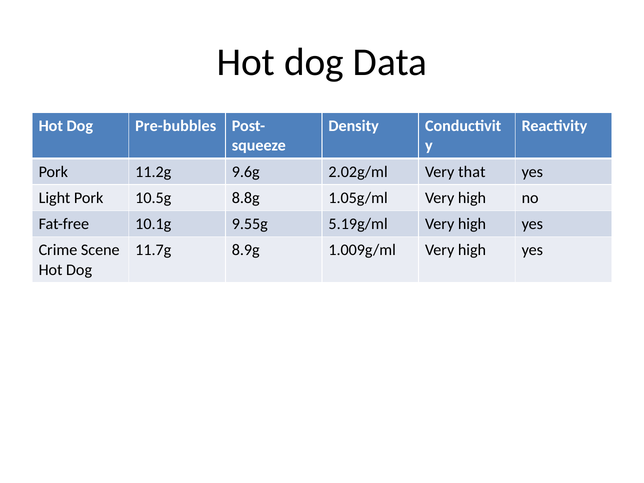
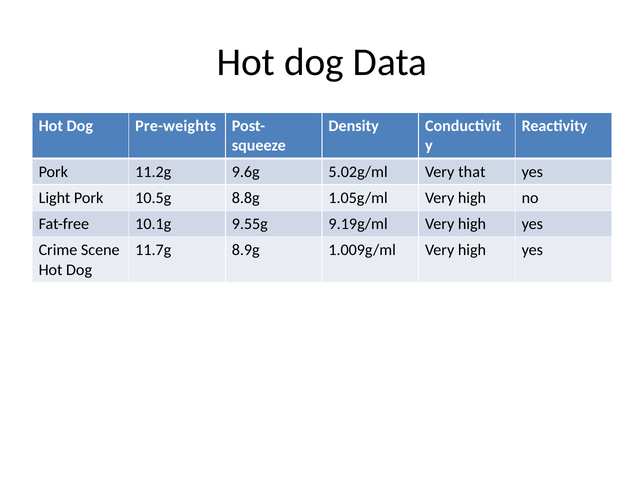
Pre-bubbles: Pre-bubbles -> Pre-weights (176, 126)
2.02g/ml: 2.02g/ml -> 5.02g/ml (358, 172)
5.19g/ml: 5.19g/ml -> 9.19g/ml (358, 224)
